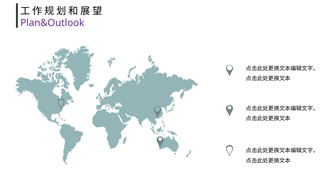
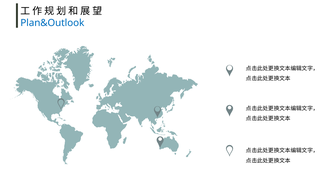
Plan&Outlook colour: purple -> blue (52, 23)
